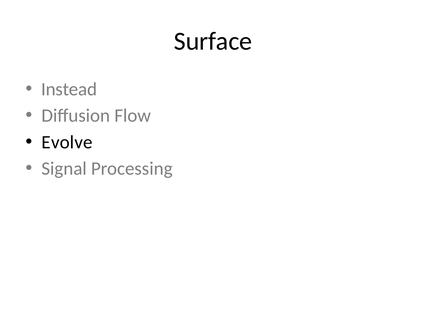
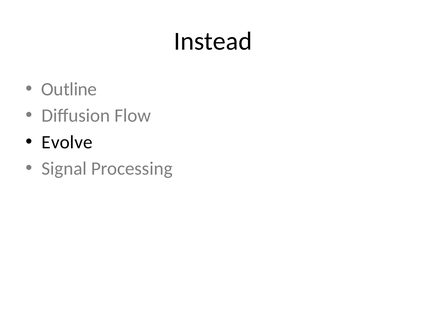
Surface: Surface -> Instead (213, 41)
Instead: Instead -> Outline (69, 89)
